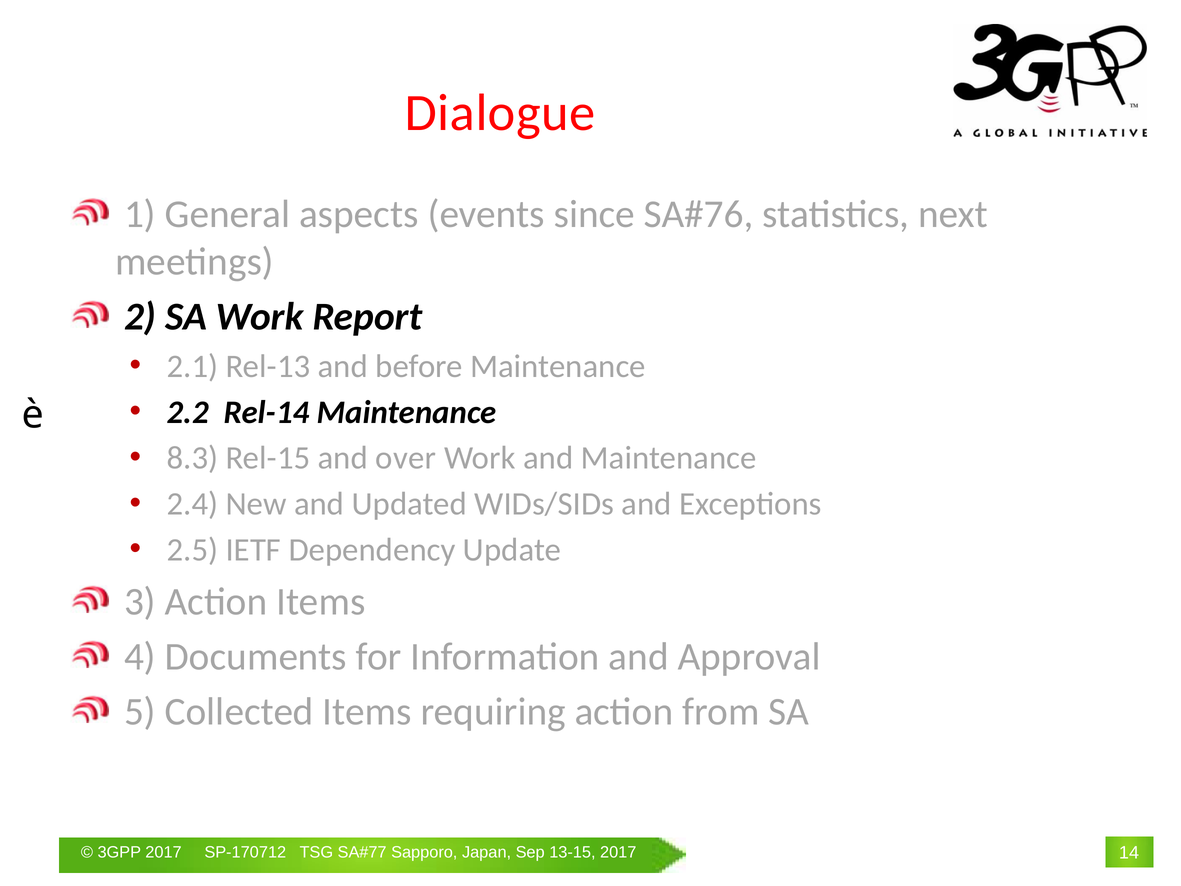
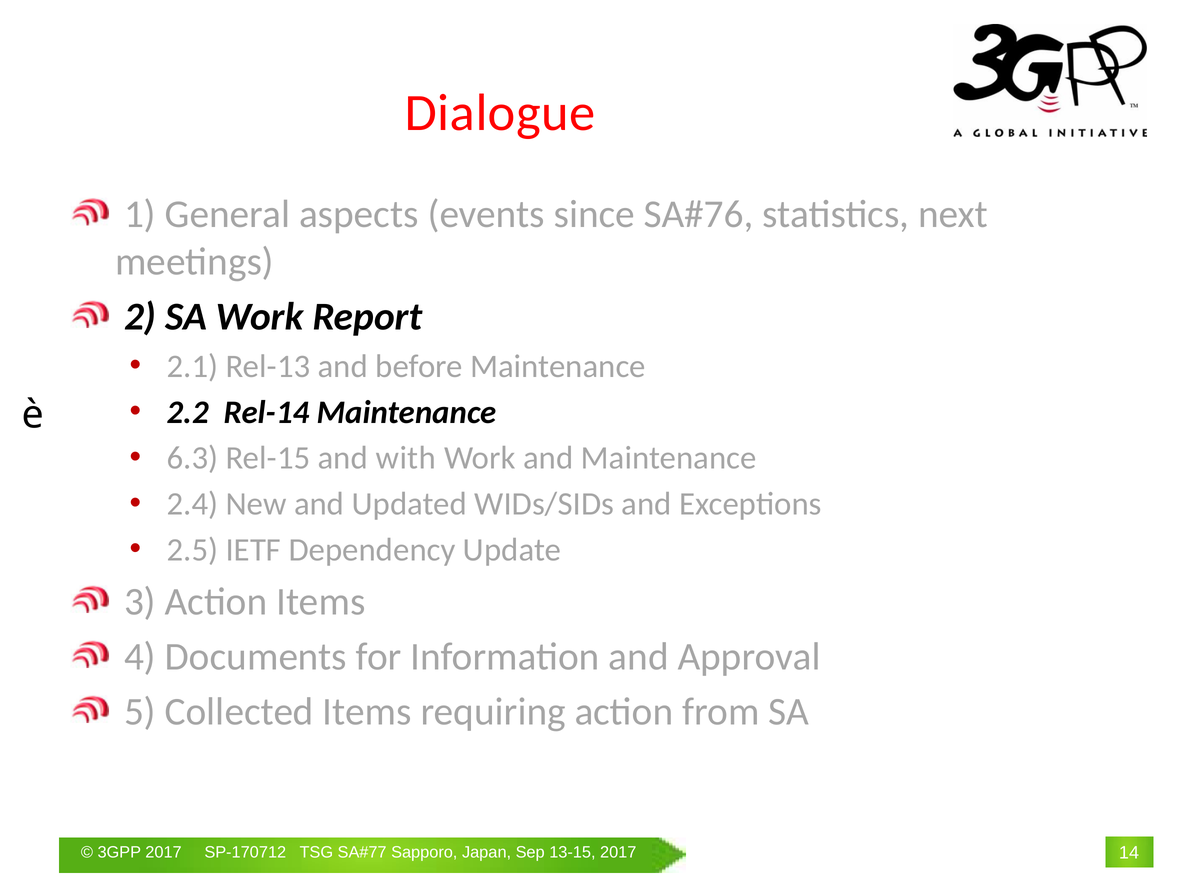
8.3: 8.3 -> 6.3 (193, 458)
over: over -> with (406, 458)
